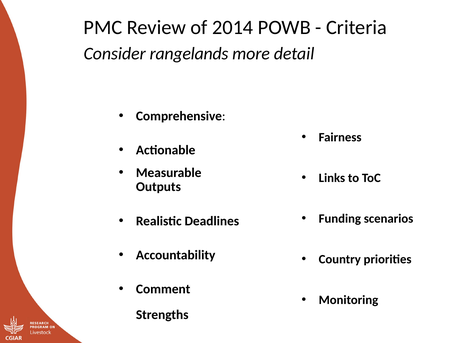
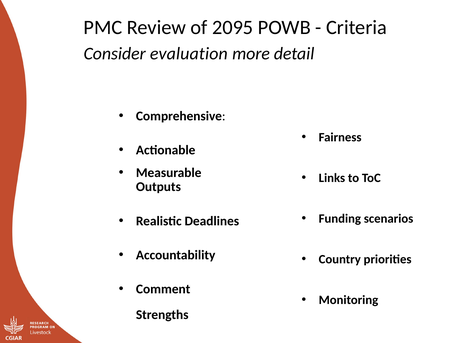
2014: 2014 -> 2095 (233, 27)
rangelands: rangelands -> evaluation (189, 54)
